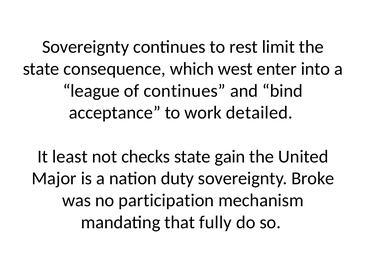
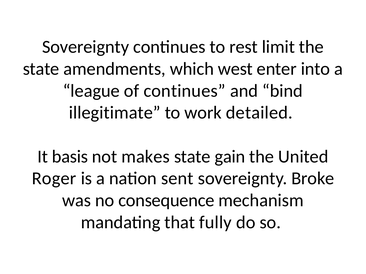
consequence: consequence -> amendments (115, 69)
acceptance: acceptance -> illegitimate (115, 113)
least: least -> basis (70, 157)
checks: checks -> makes (146, 157)
Major: Major -> Roger (54, 179)
duty: duty -> sent (177, 179)
participation: participation -> consequence (166, 201)
